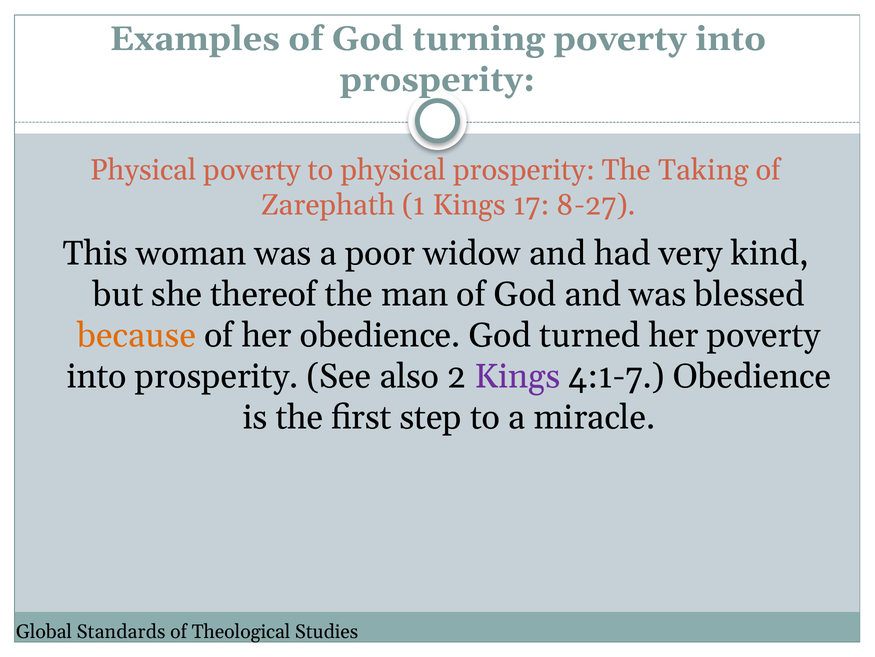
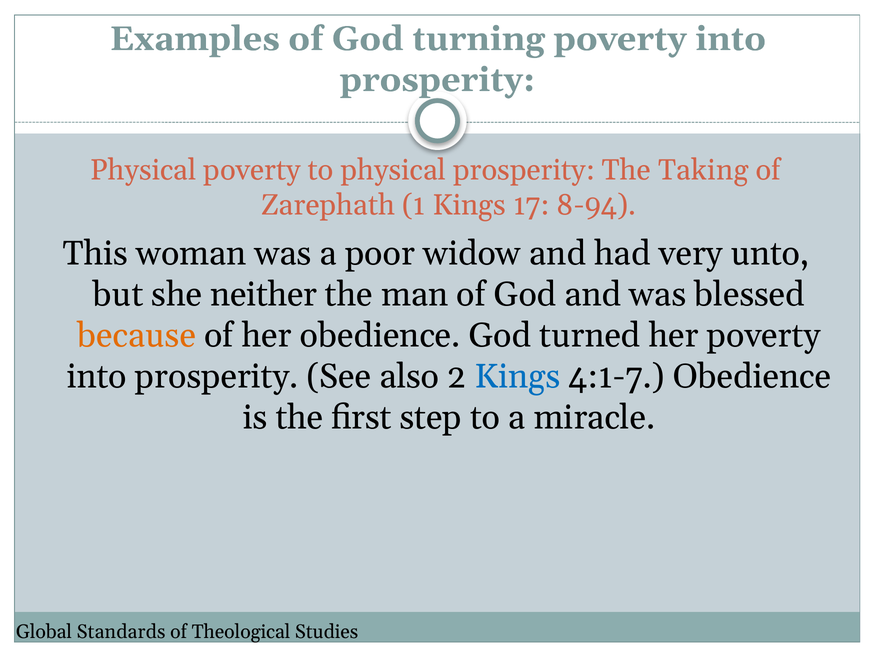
8-27: 8-27 -> 8-94 (596, 205)
kind: kind -> unto (770, 253)
thereof: thereof -> neither (264, 294)
Kings colour: purple -> blue (517, 376)
